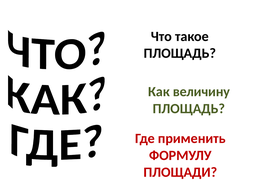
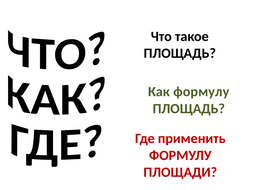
Как величину: величину -> формулу (201, 92)
